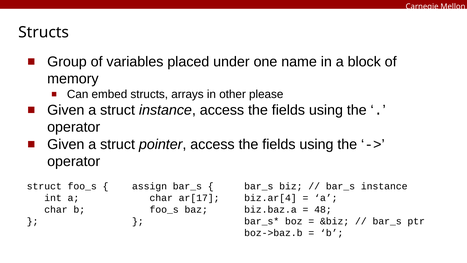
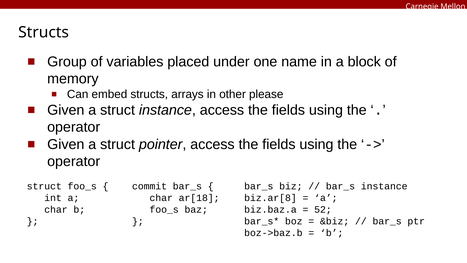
assign: assign -> commit (150, 186)
ar[17: ar[17 -> ar[18 (199, 198)
biz.ar[4: biz.ar[4 -> biz.ar[8 (270, 198)
48: 48 -> 52 (323, 209)
